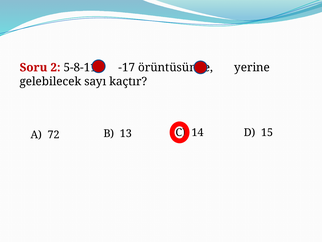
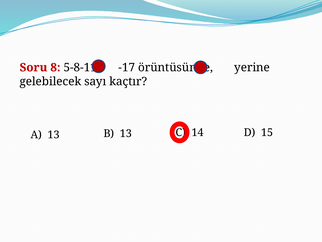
2: 2 -> 8 (55, 67)
A 72: 72 -> 13 (54, 135)
